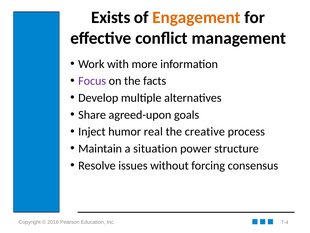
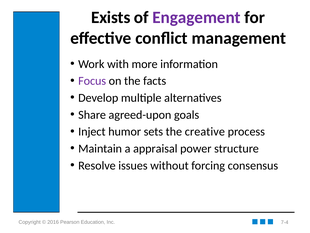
Engagement colour: orange -> purple (197, 17)
real: real -> sets (153, 131)
situation: situation -> appraisal (155, 148)
